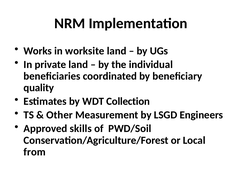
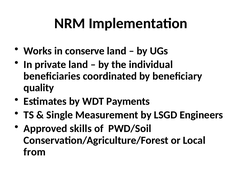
worksite: worksite -> conserve (85, 51)
Collection: Collection -> Payments (128, 101)
Other: Other -> Single (60, 115)
